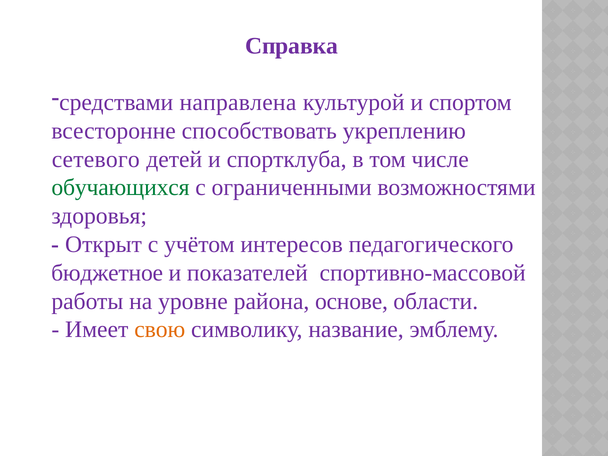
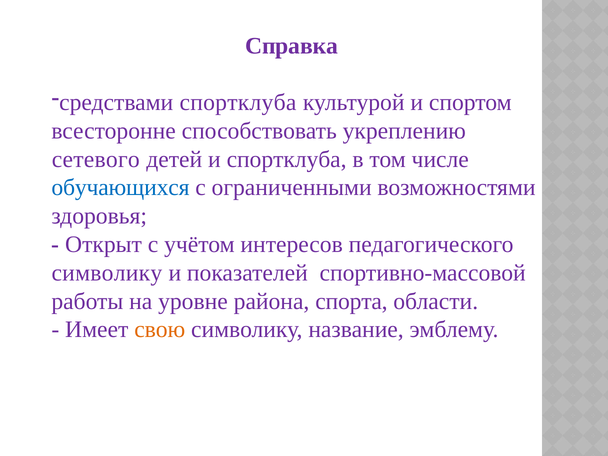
средствами направлена: направлена -> спортклуба (238, 102)
обучающихся colour: green -> blue (120, 188)
бюджетное: бюджетное -> символику (107, 273)
основе: основе -> спорта (351, 301)
